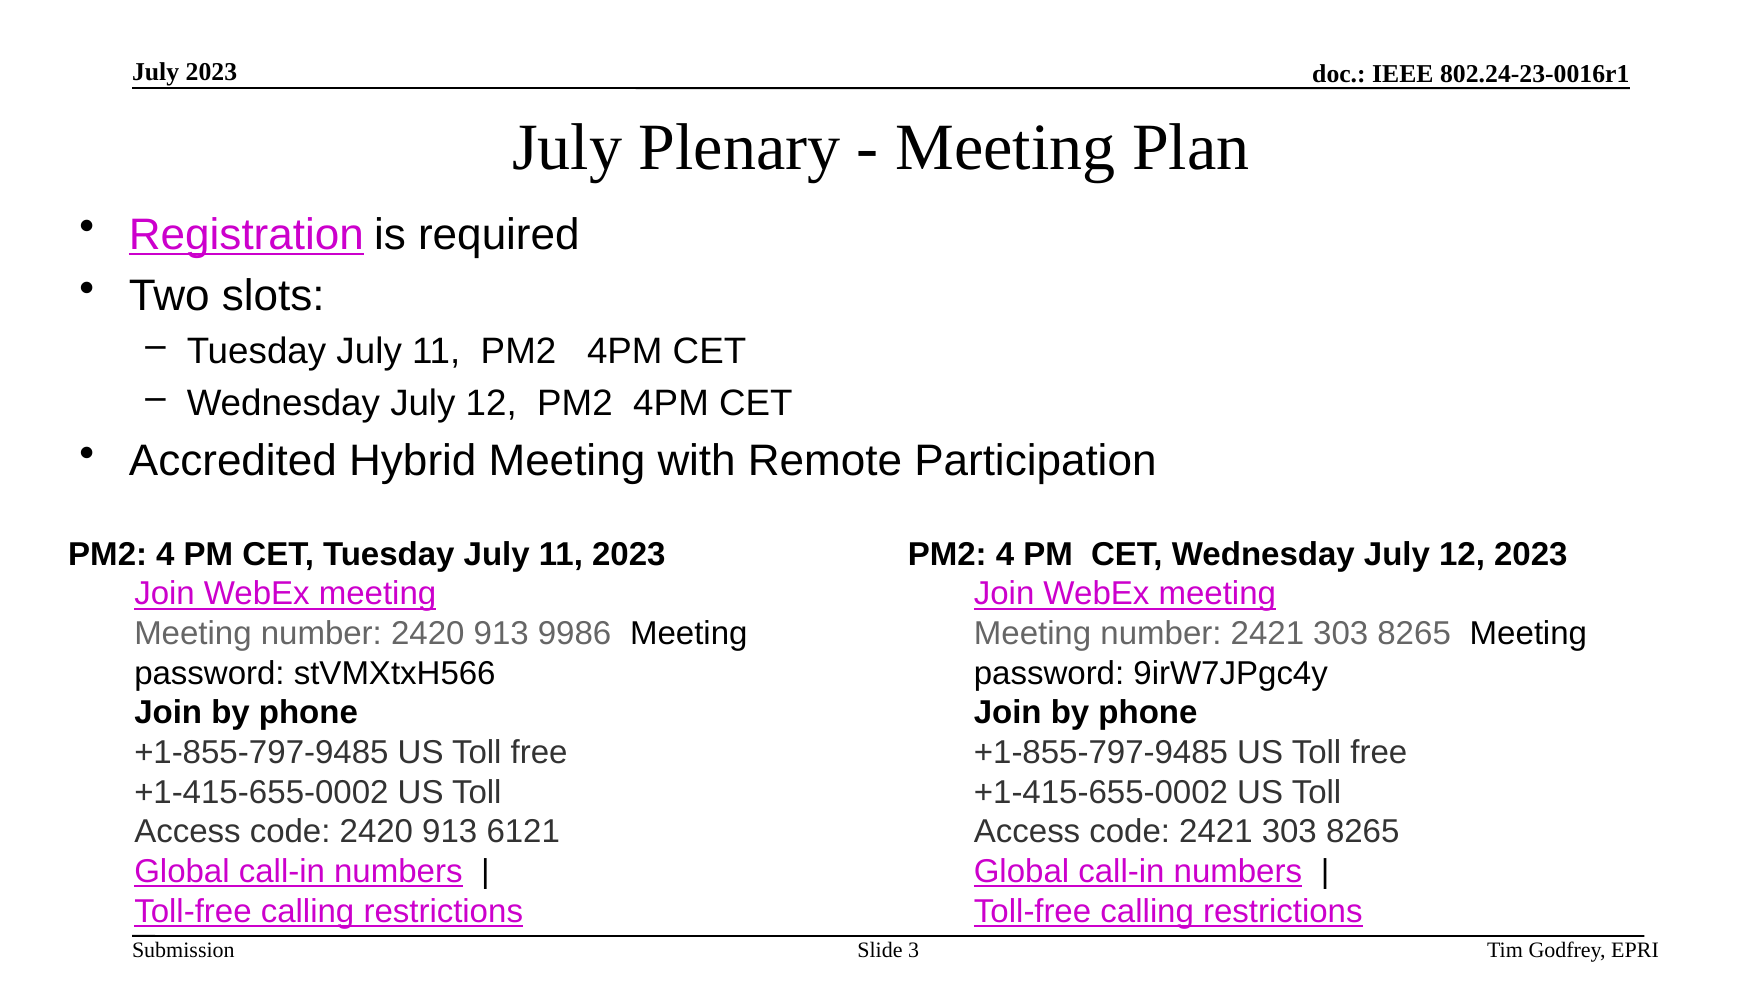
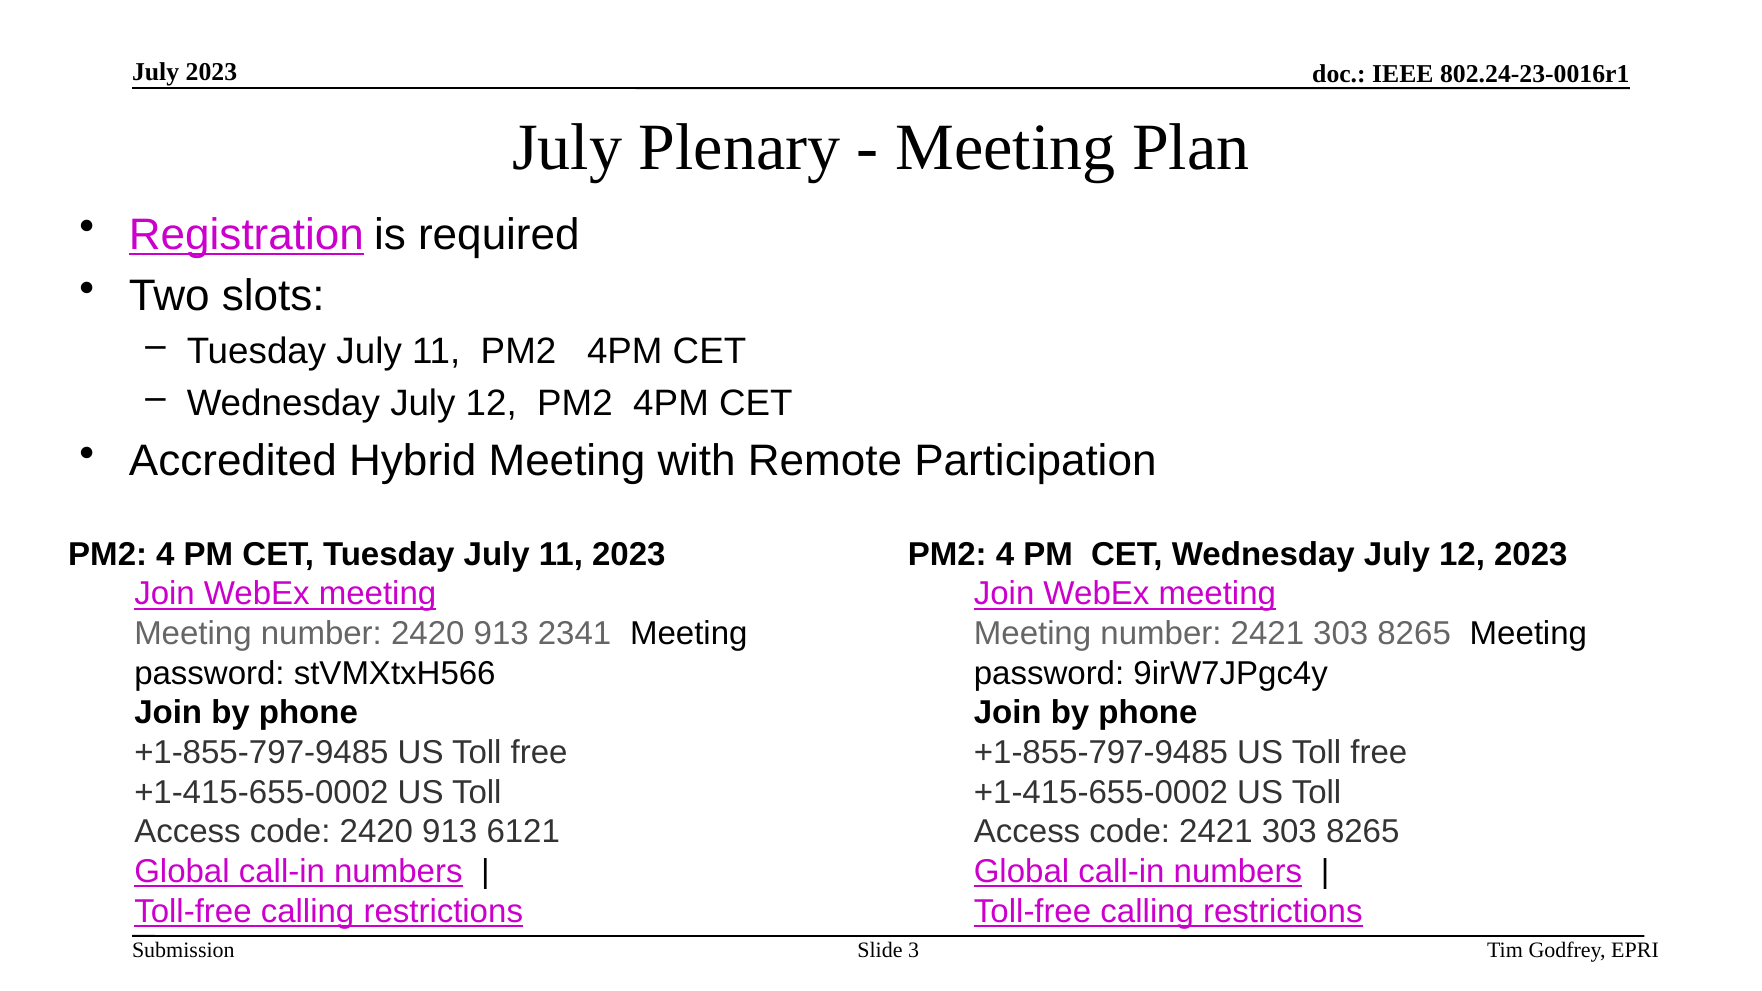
9986: 9986 -> 2341 (575, 634)
